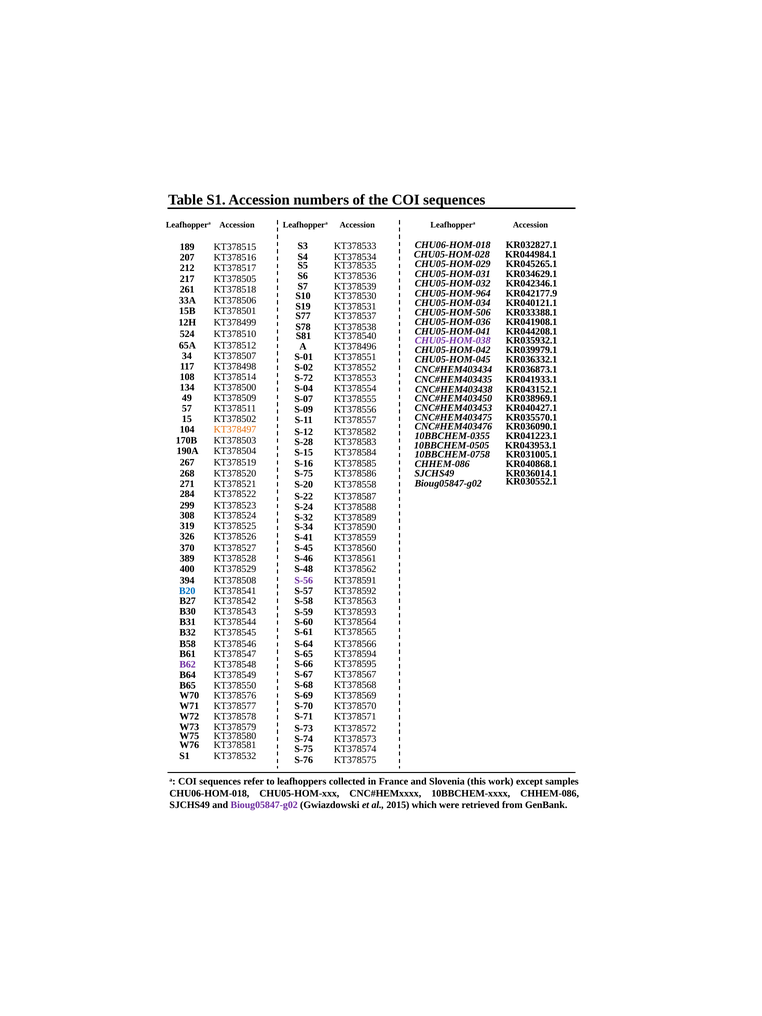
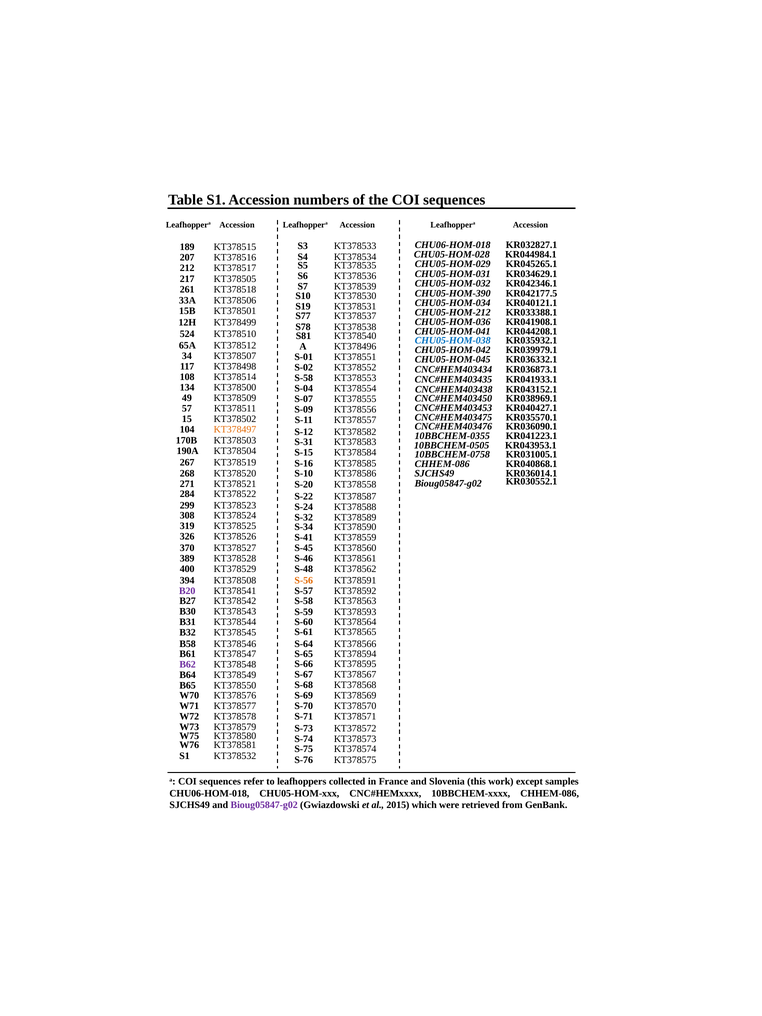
CHU05-HOM-964: CHU05-HOM-964 -> CHU05-HOM-390 (453, 293)
KR042177.9: KR042177.9 -> KR042177.5 (532, 293)
CHU05-HOM-506: CHU05-HOM-506 -> CHU05-HOM-212 (453, 312)
CHU05-HOM-038 colour: purple -> blue (453, 340)
S-72: S-72 -> S-58 (304, 378)
S-28: S-28 -> S-31 (304, 442)
S-75: S-75 -> S-10 (304, 474)
S-56 colour: purple -> orange (304, 581)
B20 colour: blue -> purple (187, 591)
